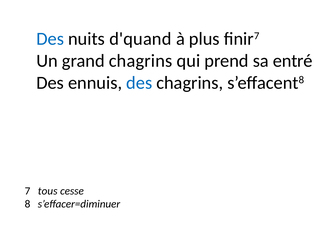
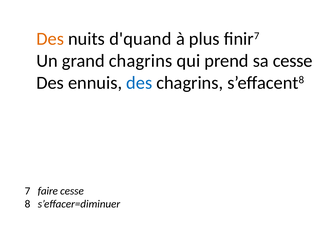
Des colour: blue -> orange (50, 39)
sa entré: entré -> cesse (293, 61)
tous: tous -> faire (48, 191)
